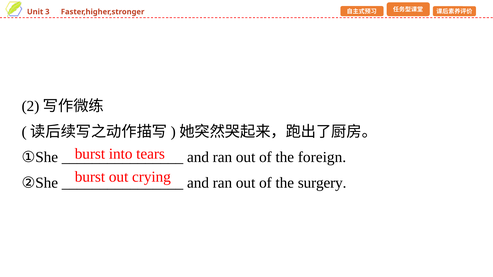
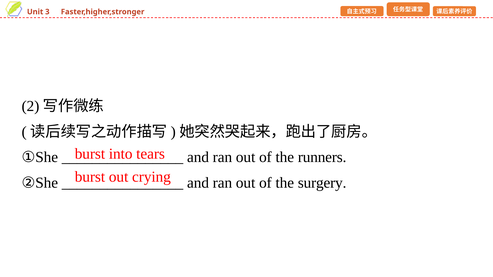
foreign: foreign -> runners (322, 157)
